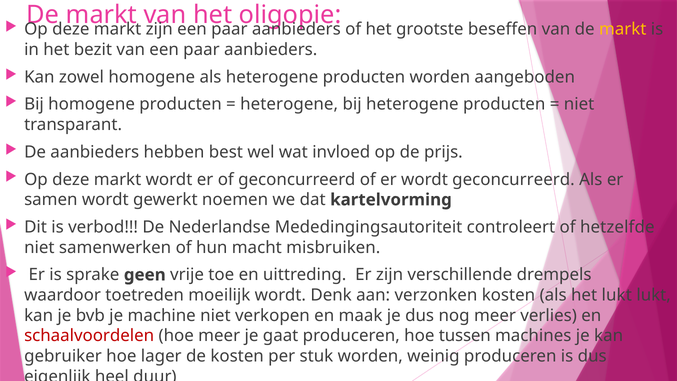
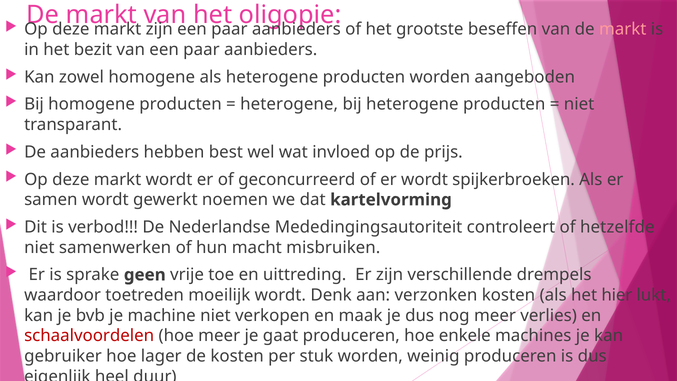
markt colour: yellow -> pink (623, 29)
wordt geconcurreerd: geconcurreerd -> spijkerbroeken (514, 179)
het lukt: lukt -> hier (617, 295)
tussen: tussen -> enkele (465, 336)
